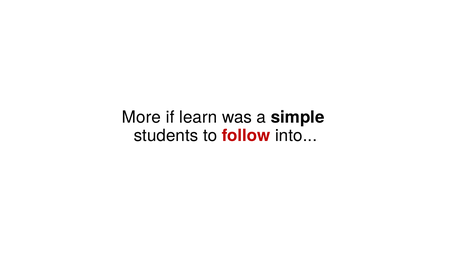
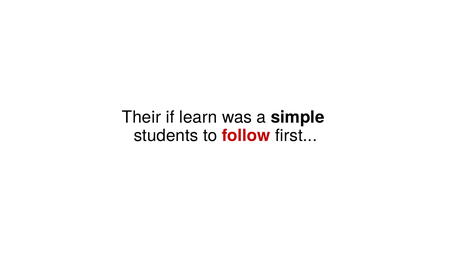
More: More -> Their (142, 118)
into: into -> first (296, 136)
